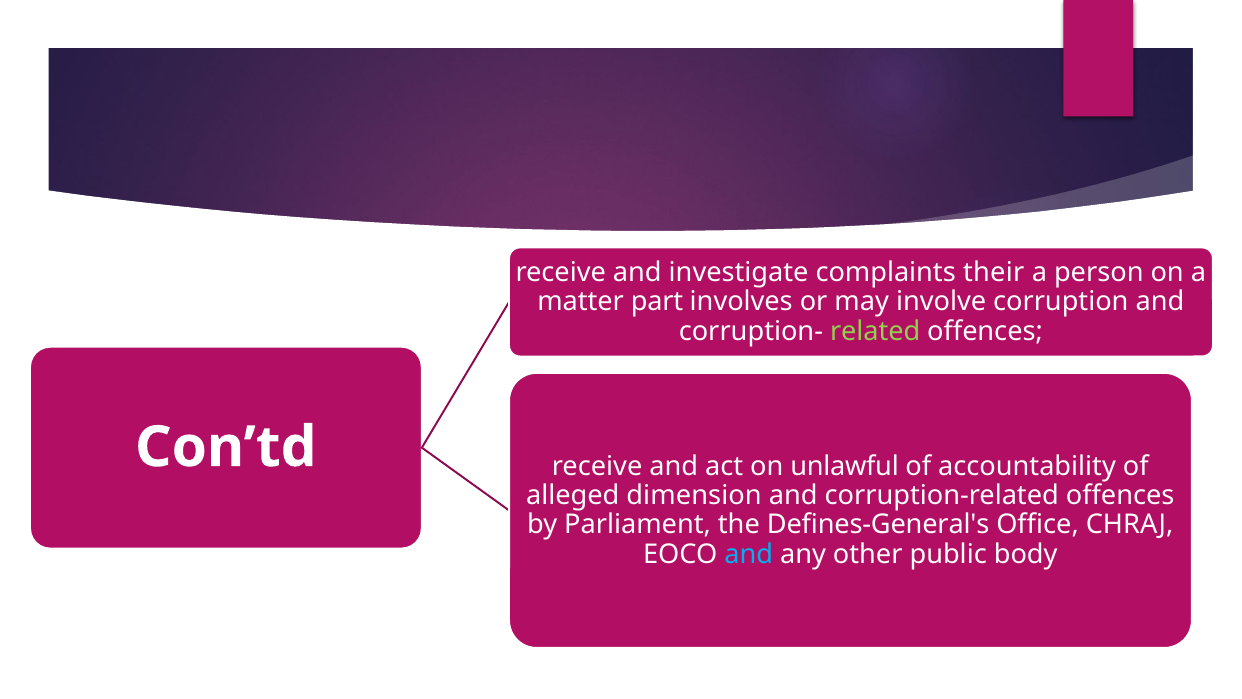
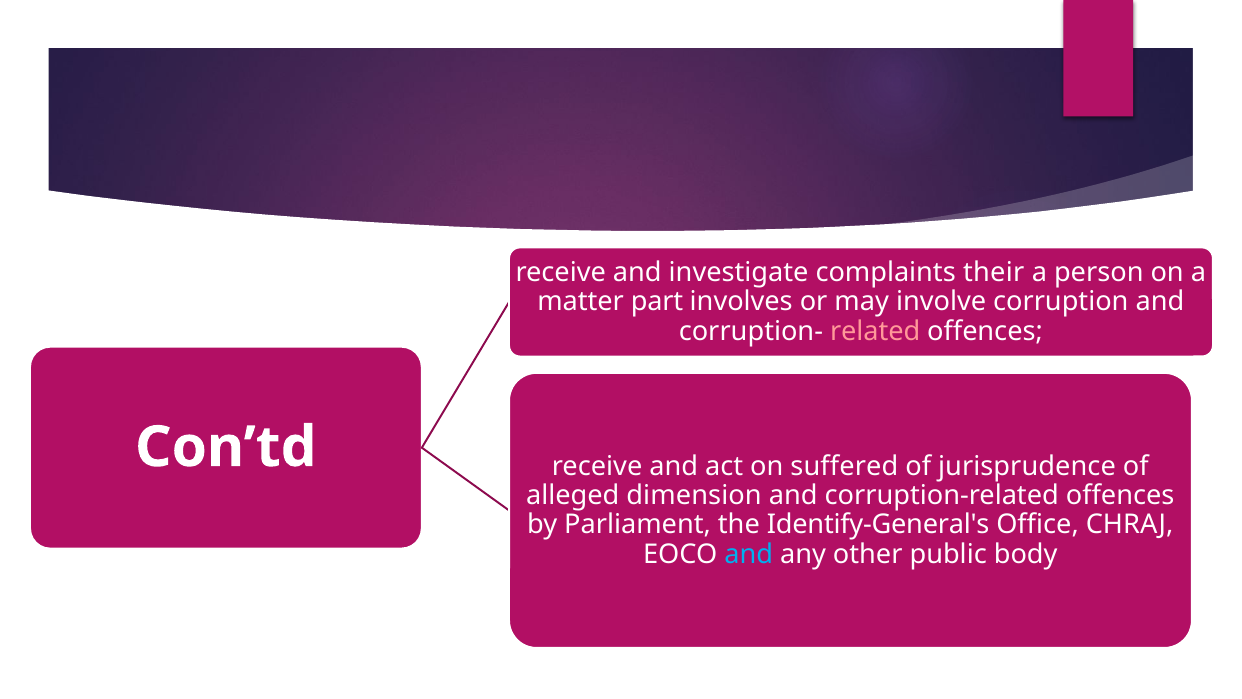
related colour: light green -> pink (875, 331)
unlawful: unlawful -> suffered (844, 466)
accountability: accountability -> jurisprudence (1027, 466)
Defines-General's: Defines-General's -> Identify-General's (878, 525)
